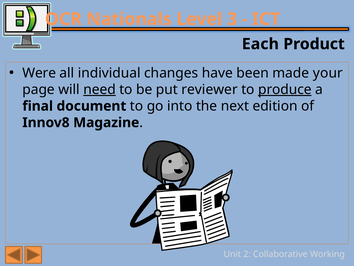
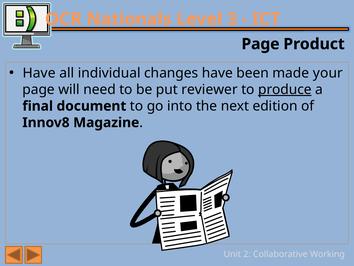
Each: Each -> Page (261, 44)
Were: Were -> Have (39, 73)
need underline: present -> none (100, 89)
